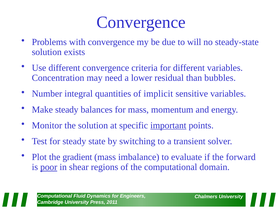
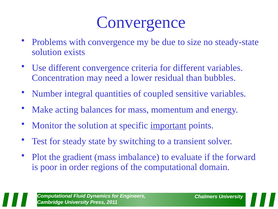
will: will -> size (194, 42)
implicit: implicit -> coupled (158, 94)
Make steady: steady -> acting (67, 109)
poor underline: present -> none (49, 167)
shear: shear -> order (79, 167)
